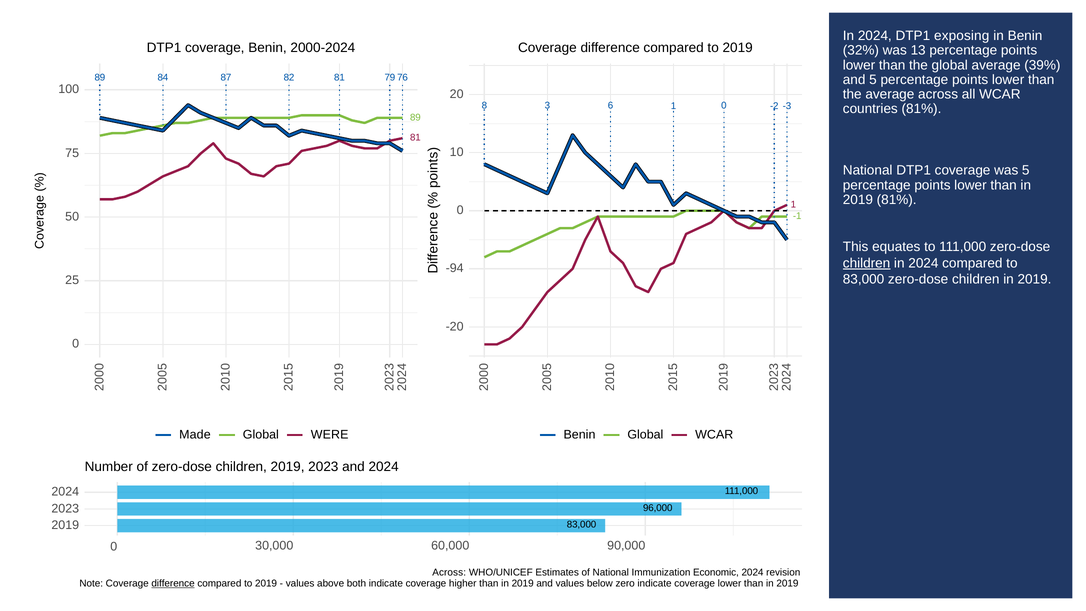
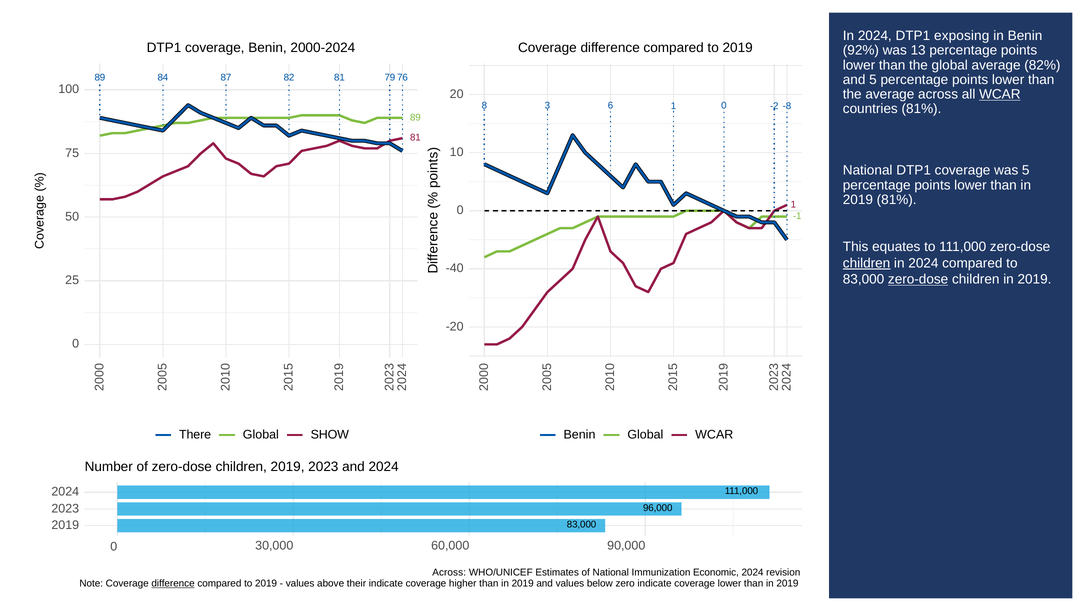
32%: 32% -> 92% (861, 50)
39%: 39% -> 82% (1042, 65)
WCAR underline: none -> present (1000, 94)
-3: -3 -> -8 (787, 106)
-94: -94 -> -40 (455, 268)
zero-dose underline: none -> present (918, 279)
Made: Made -> There (195, 435)
WERE: WERE -> SHOW (330, 434)
both: both -> their (356, 583)
